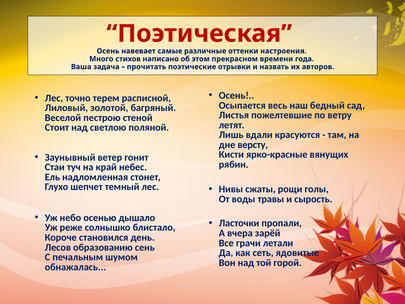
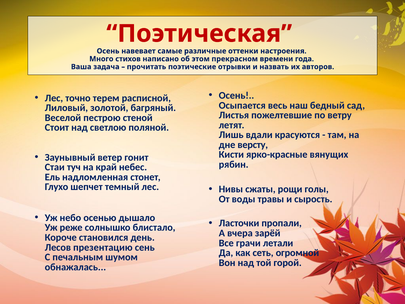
образованию: образованию -> презентацию (103, 247)
ядовитые: ядовитые -> огромной (297, 253)
